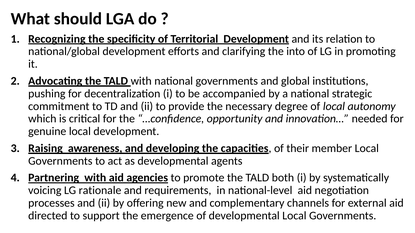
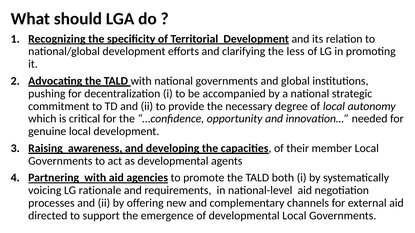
into: into -> less (296, 52)
